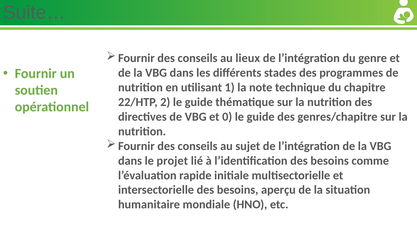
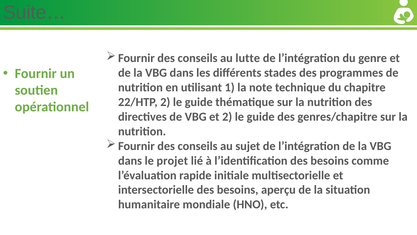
lieux: lieux -> lutte (248, 58)
et 0: 0 -> 2 (227, 117)
